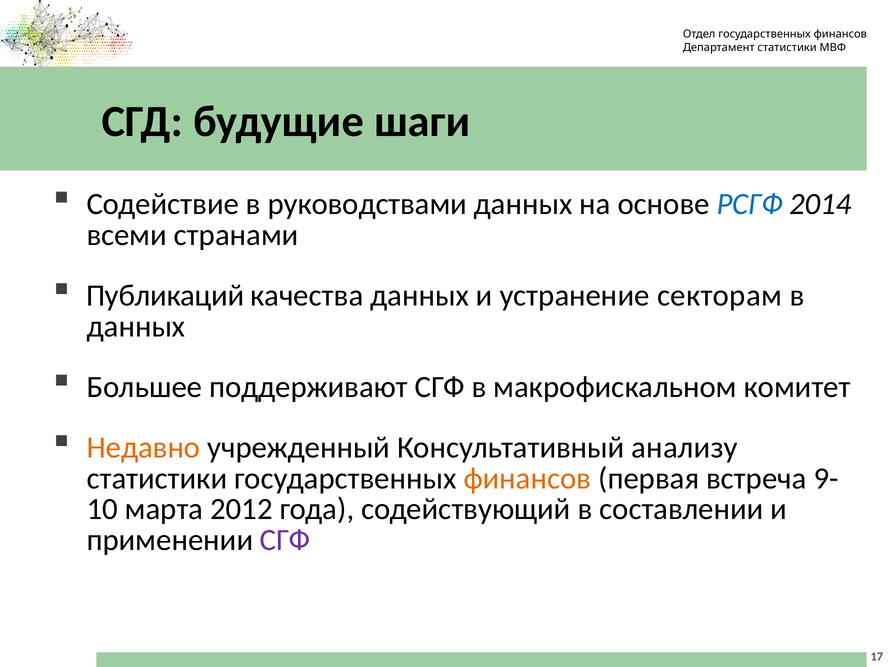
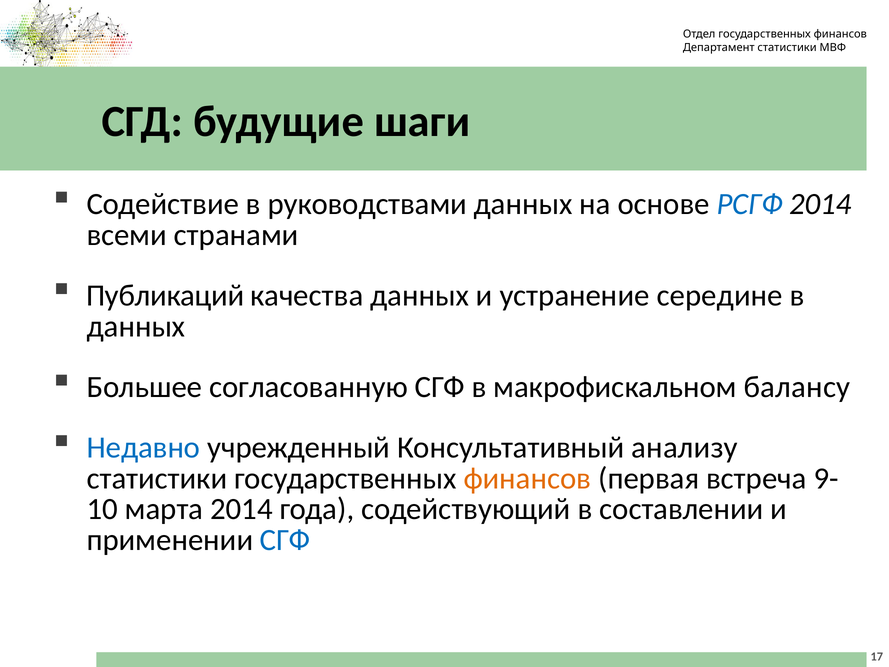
секторам: секторам -> середине (720, 296)
поддерживают: поддерживают -> согласованную (308, 387)
комитет: комитет -> балансу (797, 387)
Недавно colour: orange -> blue (143, 447)
марта 2012: 2012 -> 2014 (241, 509)
СГФ colour: purple -> blue (285, 540)
